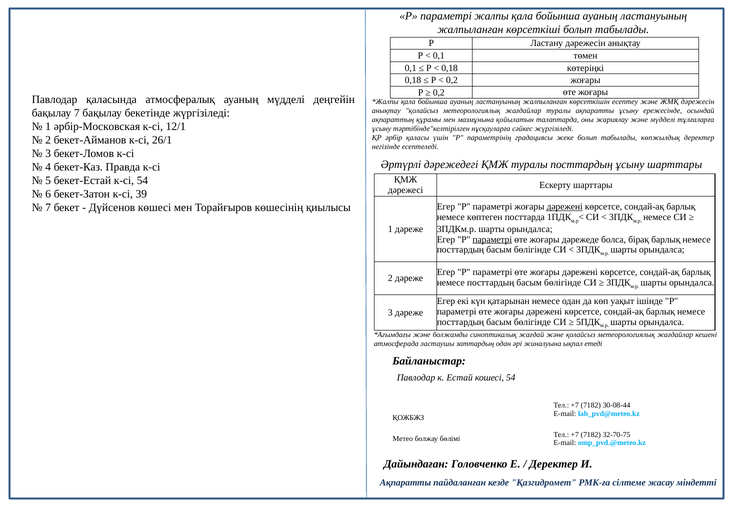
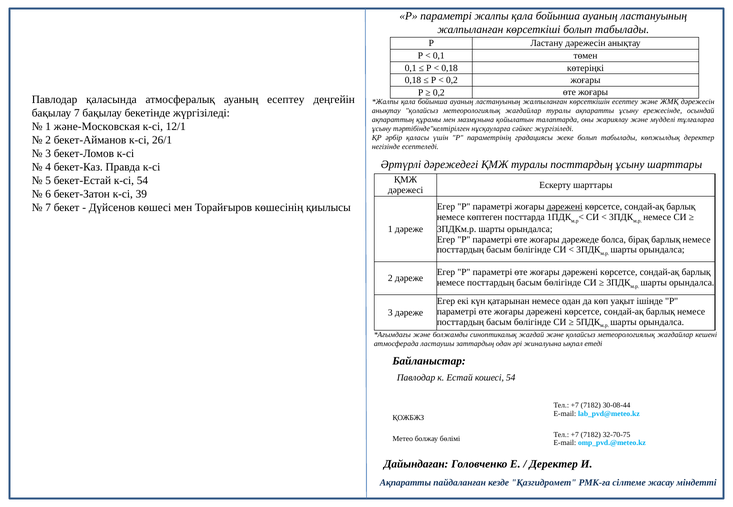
ауаның мүдделі: мүдделі -> есептеу (286, 99)
әрбір-Московская: әрбір-Московская -> және-Московская (97, 126)
параметрі underline: present -> none (492, 240)
